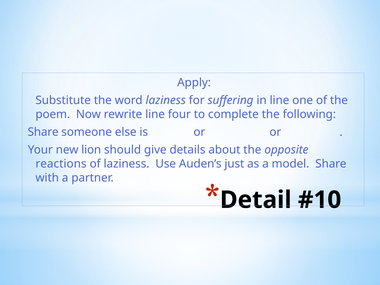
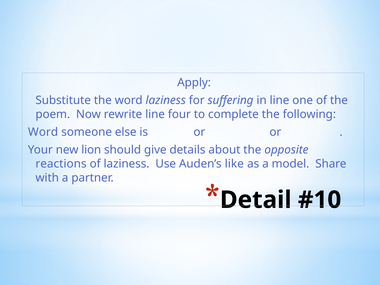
Share: Share -> Word (43, 132)
just: just -> like (234, 164)
